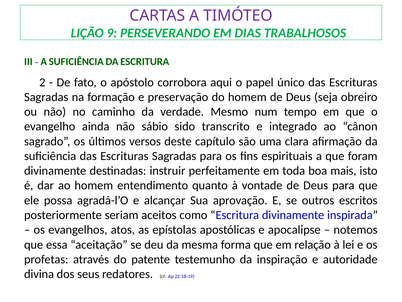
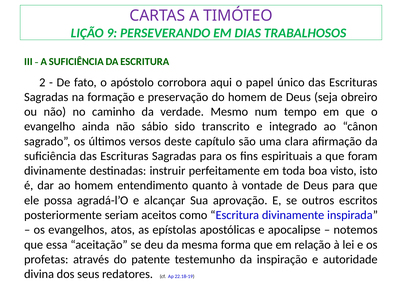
mais: mais -> visto (343, 171)
